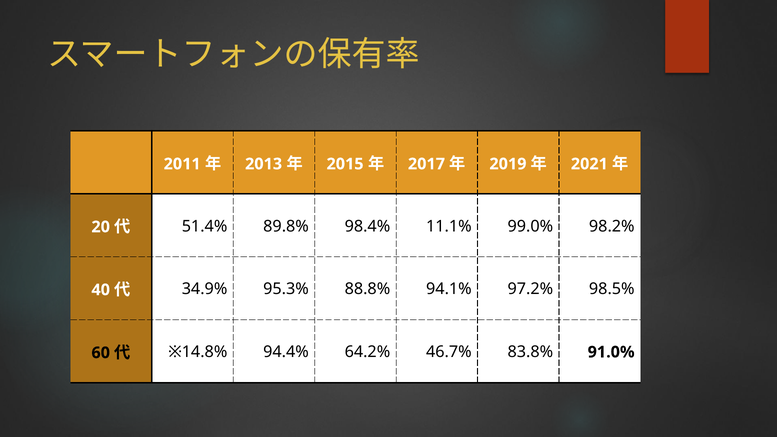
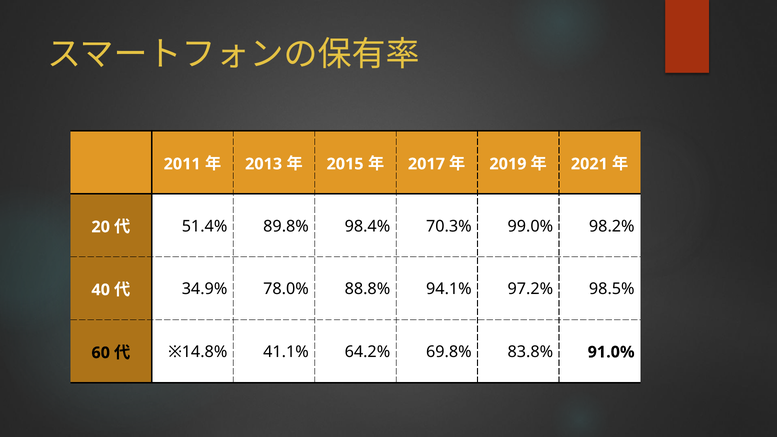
11.1%: 11.1% -> 70.3% (449, 226)
95.3%: 95.3% -> 78.0% (286, 289)
94.4%: 94.4% -> 41.1% (286, 352)
46.7%: 46.7% -> 69.8% (449, 352)
